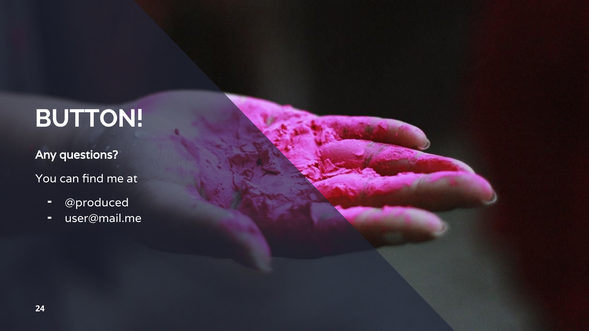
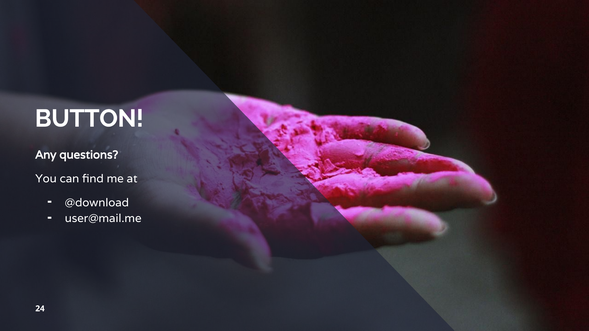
@produced: @produced -> @download (97, 203)
